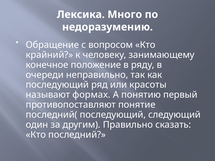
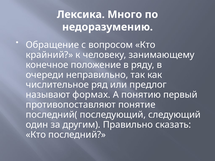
последующий: последующий -> числительное (57, 85)
красоты: красоты -> предлог (148, 85)
